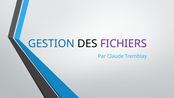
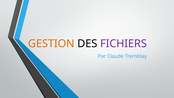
GESTION colour: blue -> orange (51, 44)
